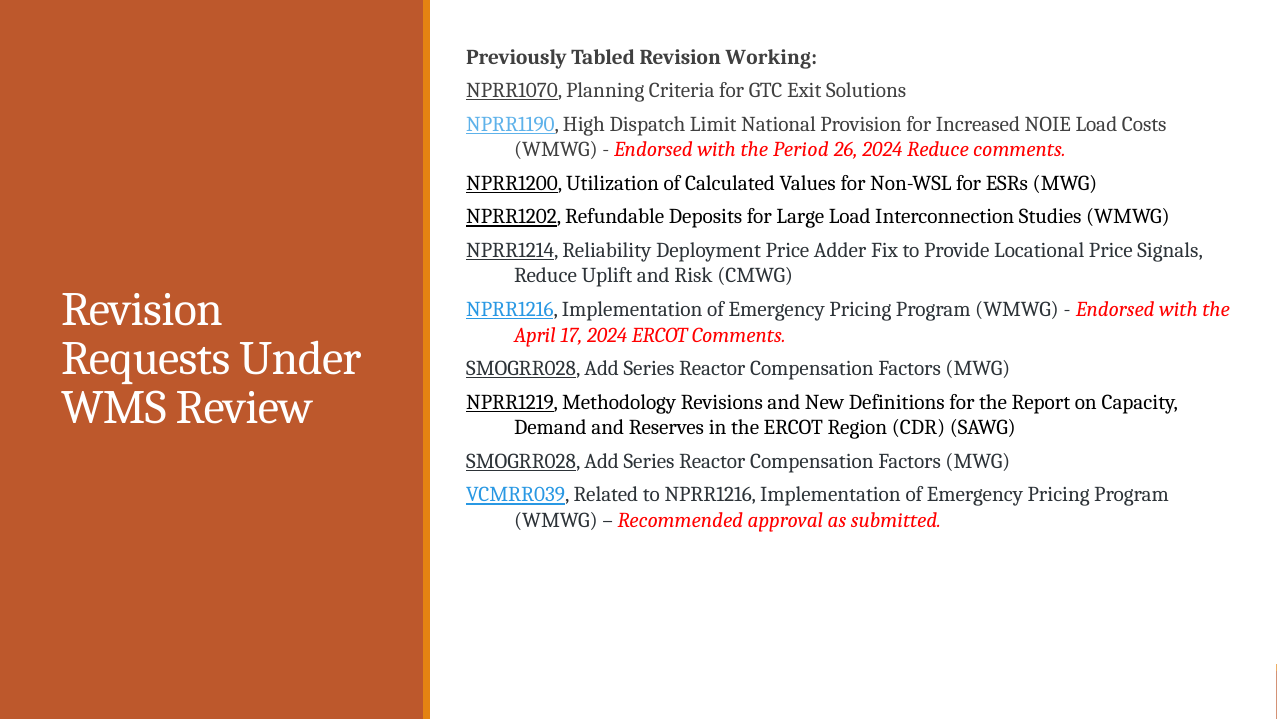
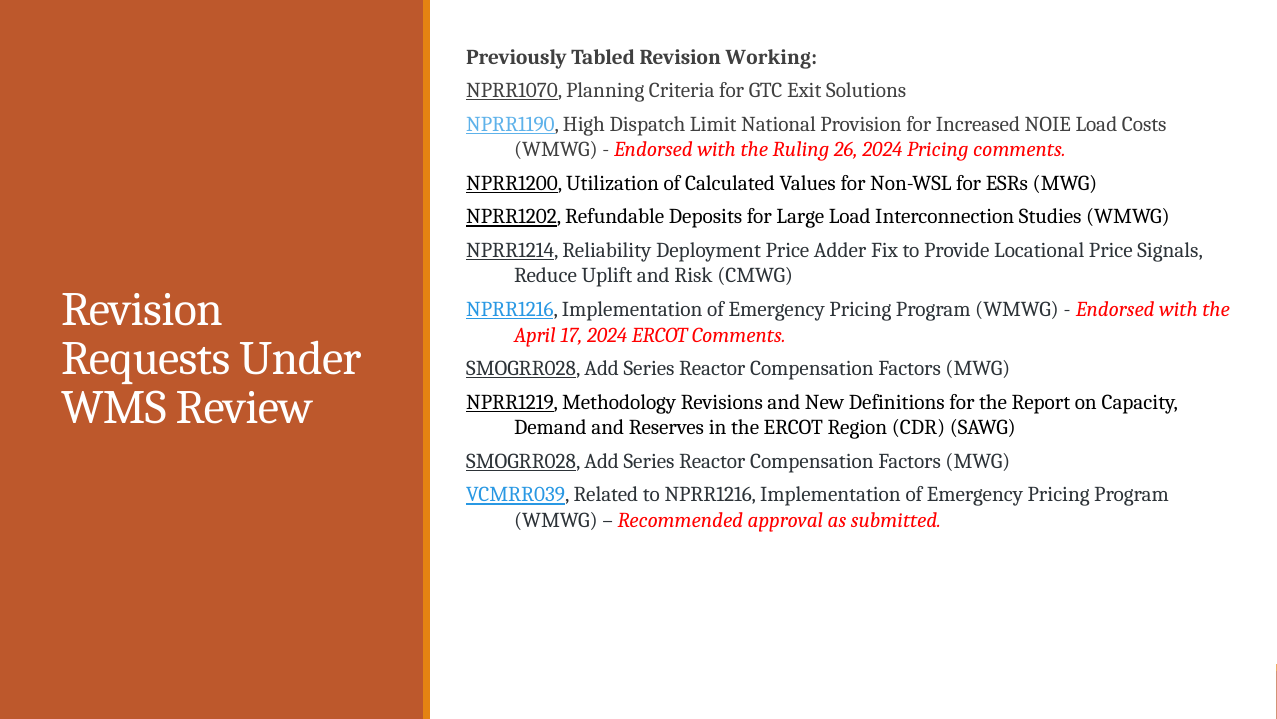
Period: Period -> Ruling (801, 150)
2024 Reduce: Reduce -> Pricing (938, 150)
